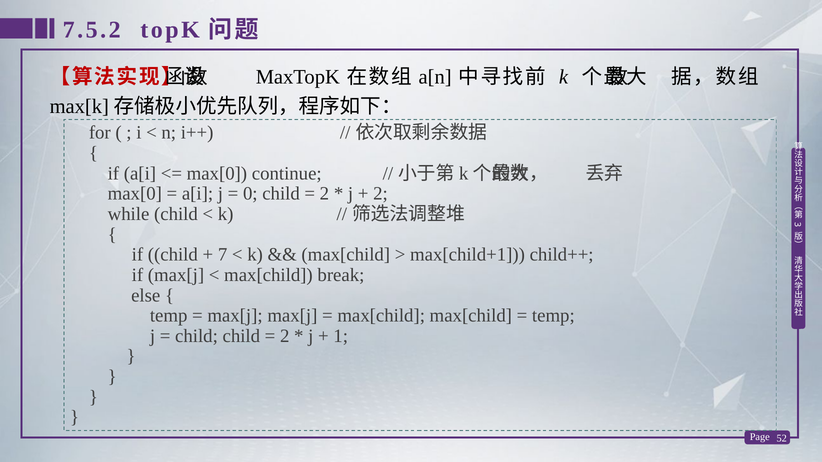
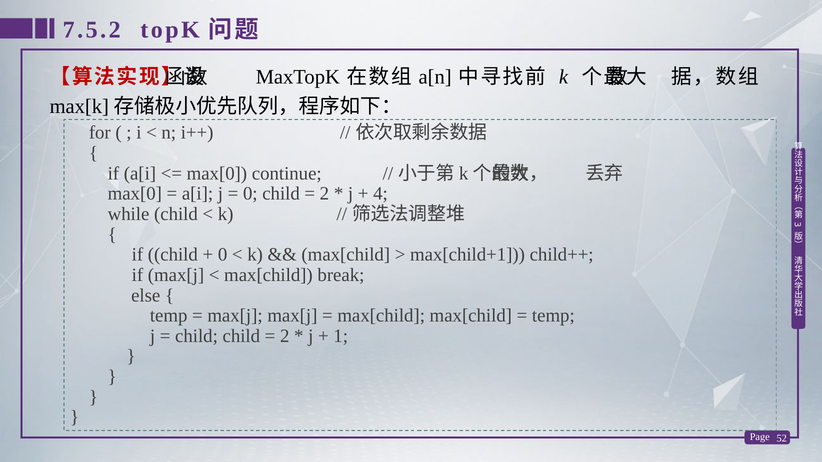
2: 2 -> 4 (380, 194)
7: 7 -> 0 (223, 255)
